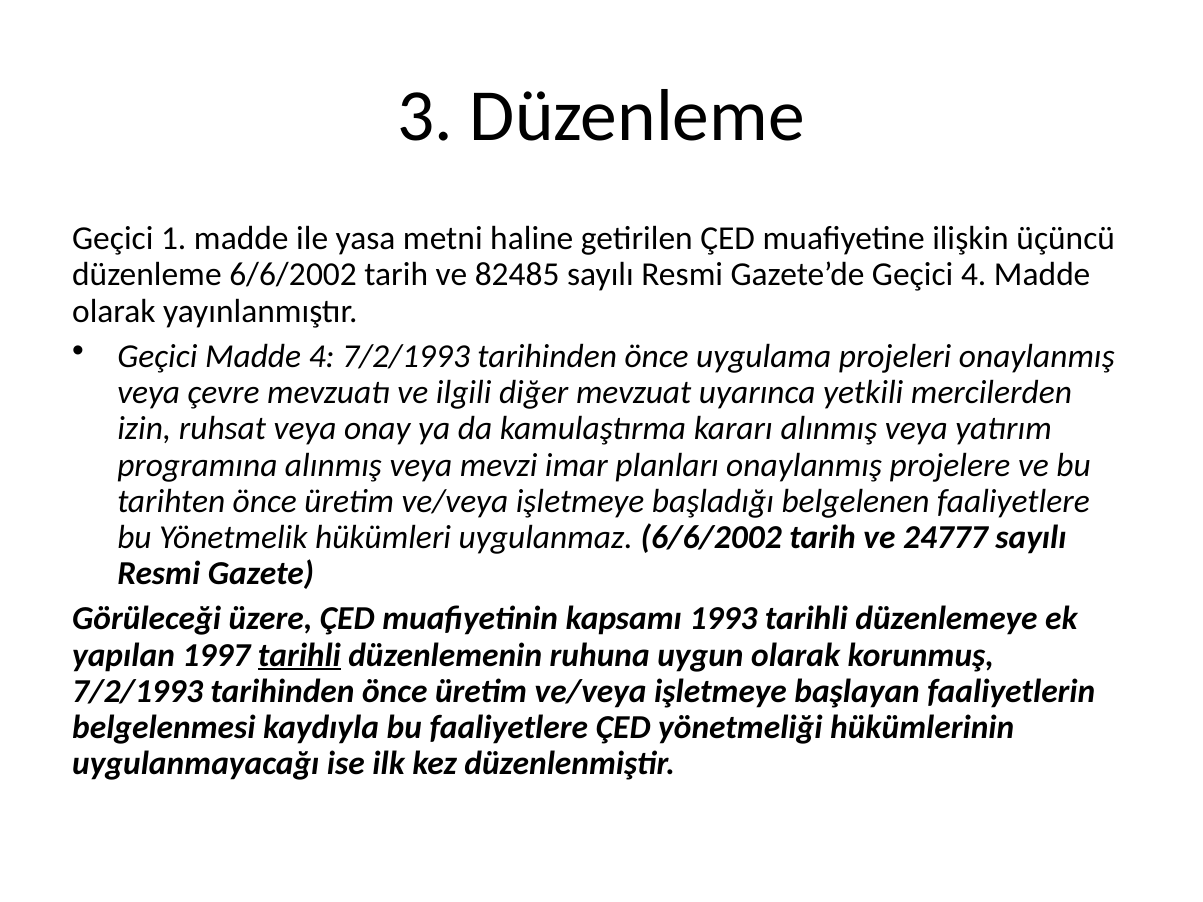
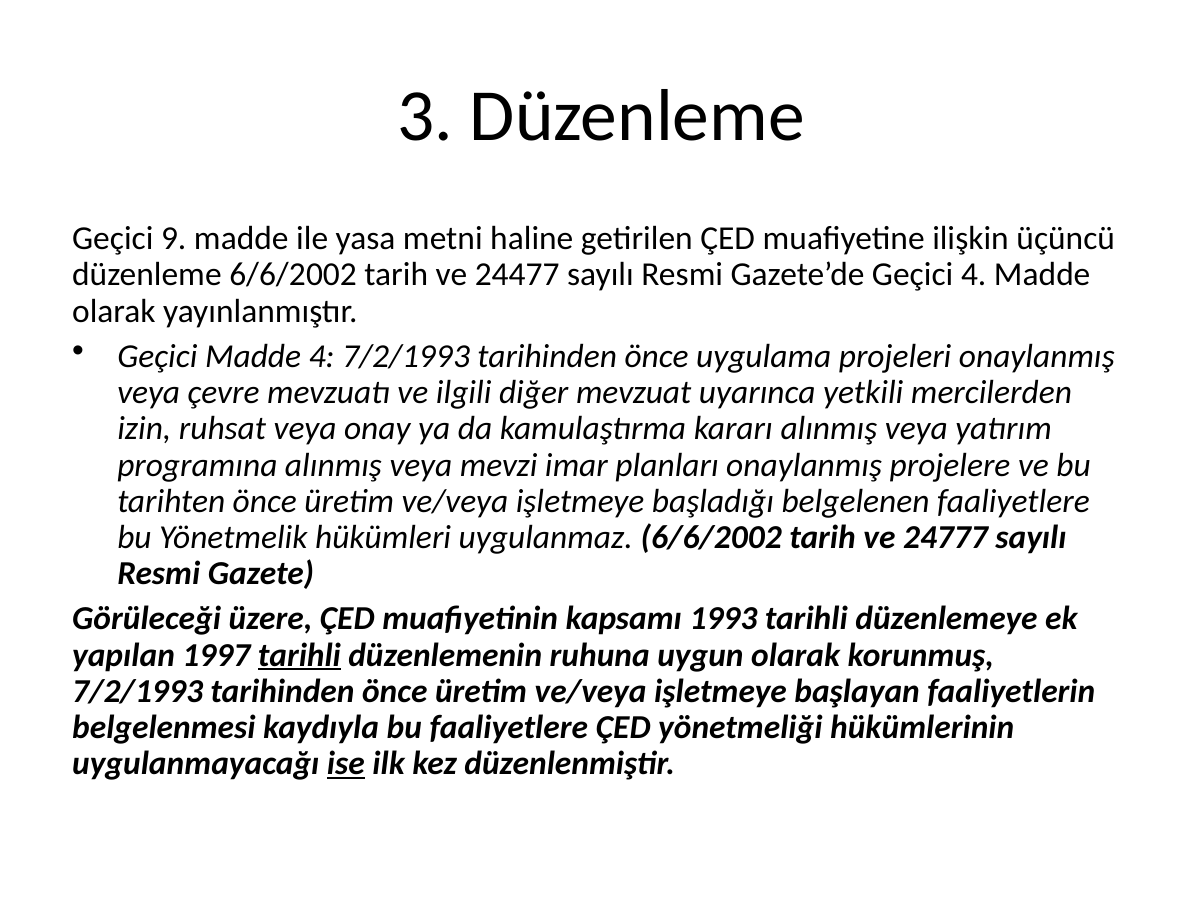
1: 1 -> 9 (174, 239)
82485: 82485 -> 24477 (517, 275)
ise underline: none -> present (346, 763)
